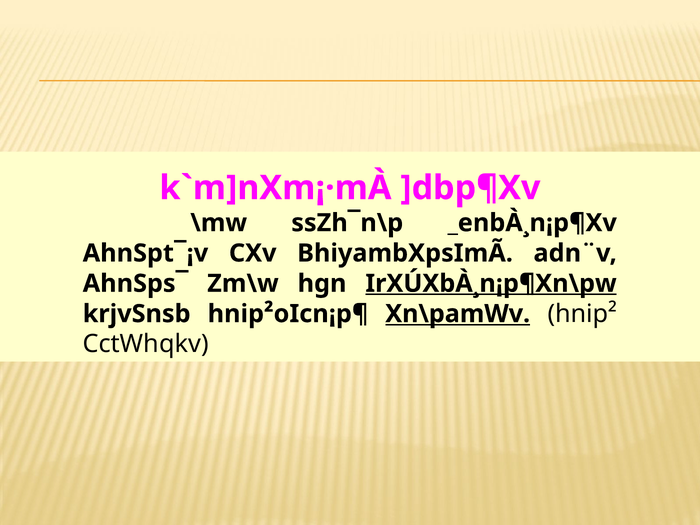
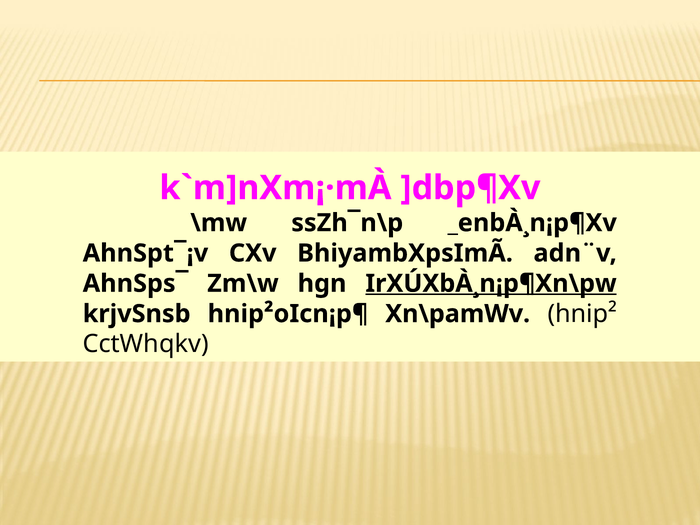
Xn\pamWv underline: present -> none (458, 314)
